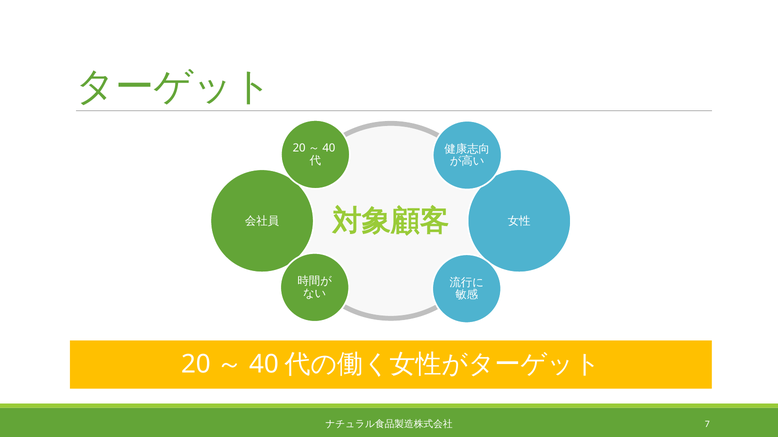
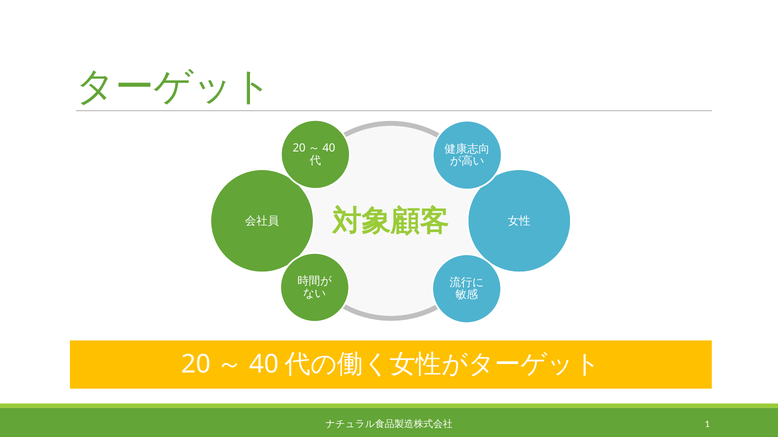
7: 7 -> 1 (707, 424)
